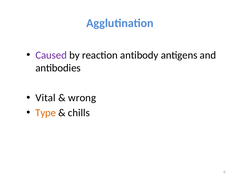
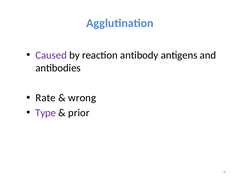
Vital: Vital -> Rate (46, 98)
Type colour: orange -> purple (46, 113)
chills: chills -> prior (79, 113)
